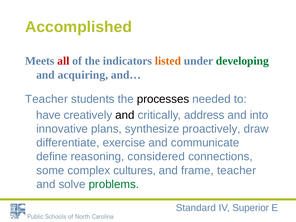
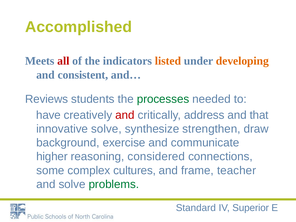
developing colour: green -> orange (242, 61)
acquiring: acquiring -> consistent (83, 75)
Teacher: Teacher -> Reviews (47, 99)
processes colour: black -> green (163, 99)
and colour: black -> red (125, 115)
into: into -> that (259, 115)
innovative plans: plans -> solve (106, 129)
proactively: proactively -> strengthen (211, 129)
differentiate: differentiate -> background (68, 143)
define: define -> higher (52, 157)
